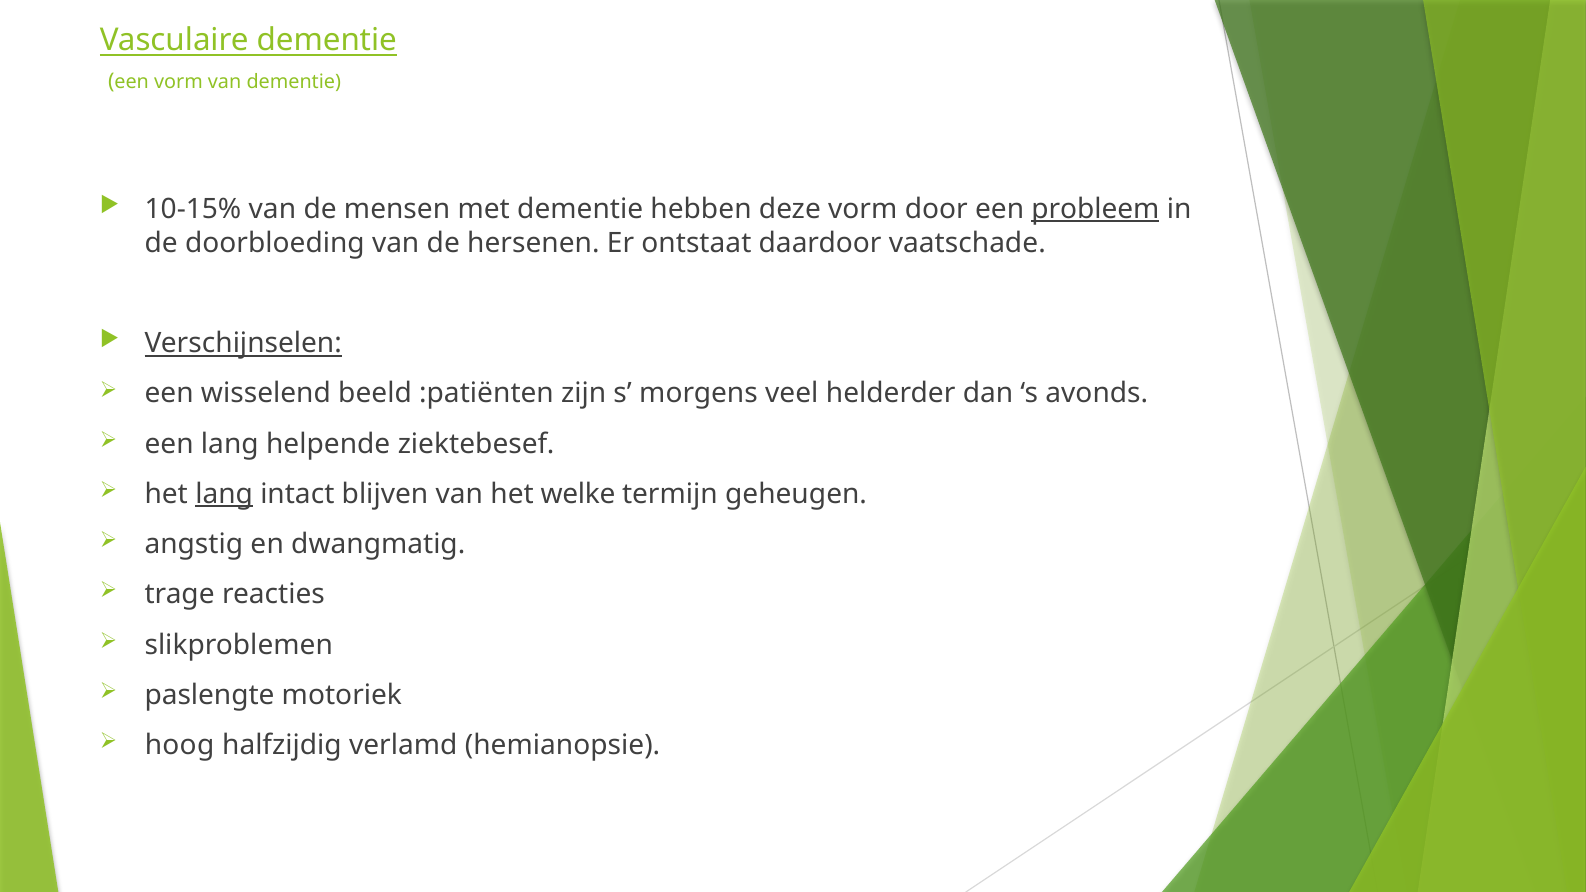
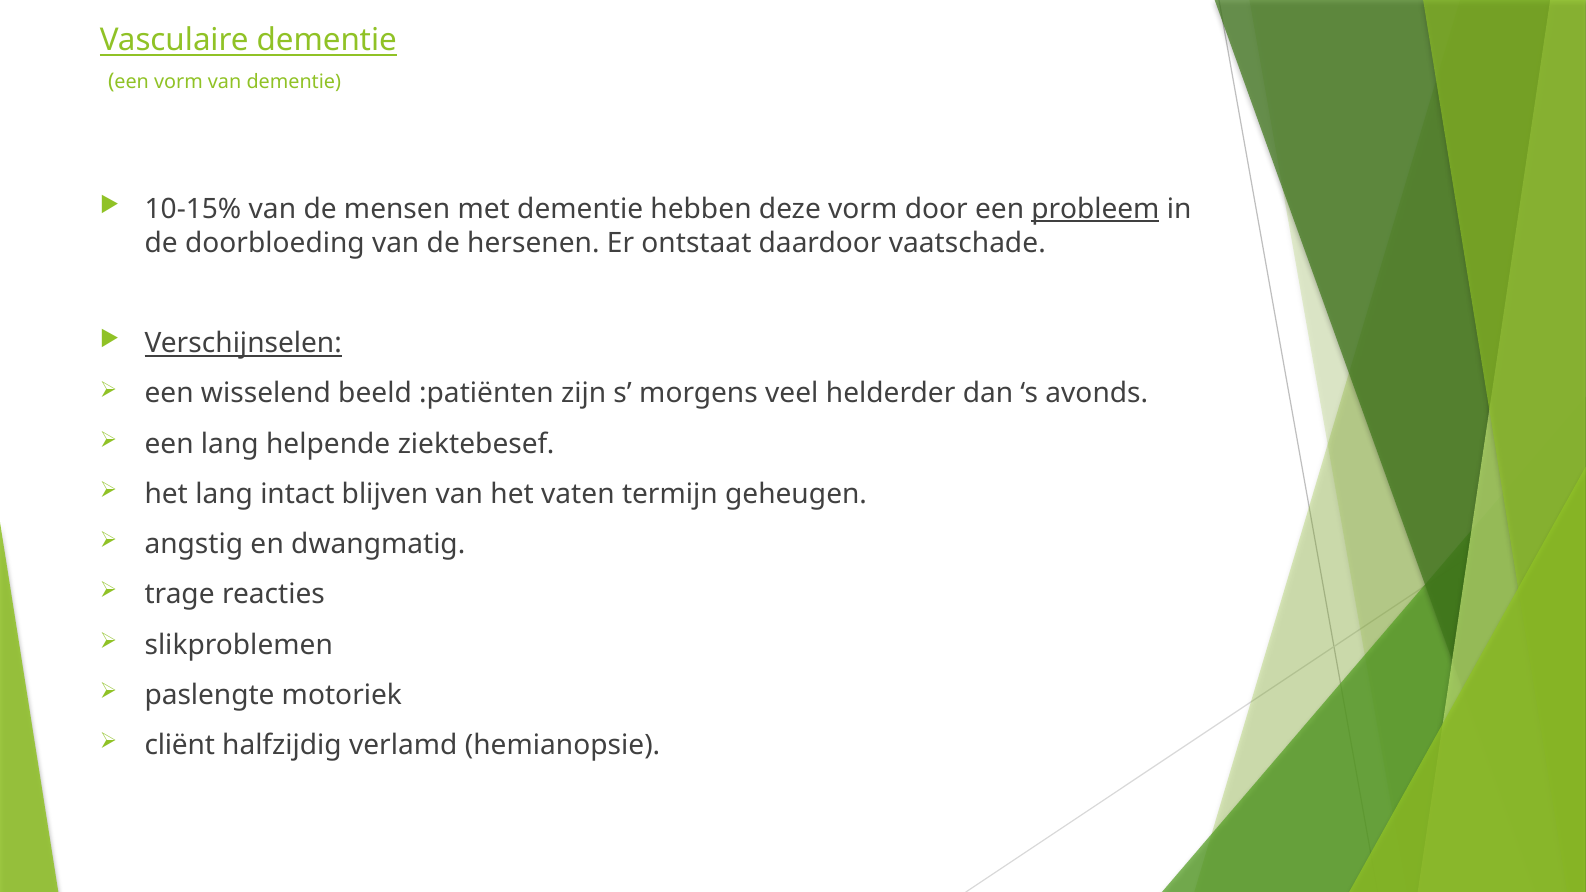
lang underline: present -> none (224, 494)
welke: welke -> vaten (578, 494)
hoog: hoog -> cliënt (180, 745)
